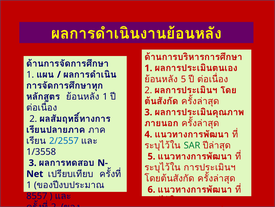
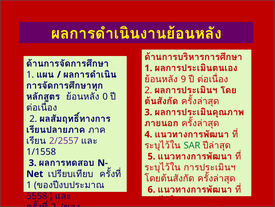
5: 5 -> 9 (183, 79)
1: 1 -> 0 (105, 96)
2/2557 colour: blue -> purple (64, 140)
1/3558: 1/3558 -> 1/1558 (41, 151)
8557: 8557 -> 5558 (37, 195)
